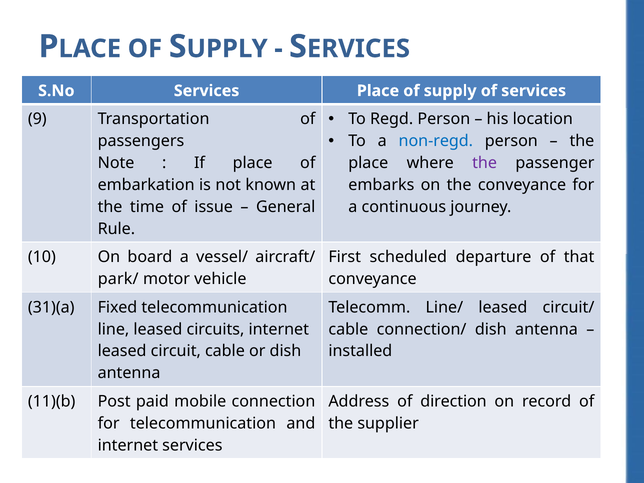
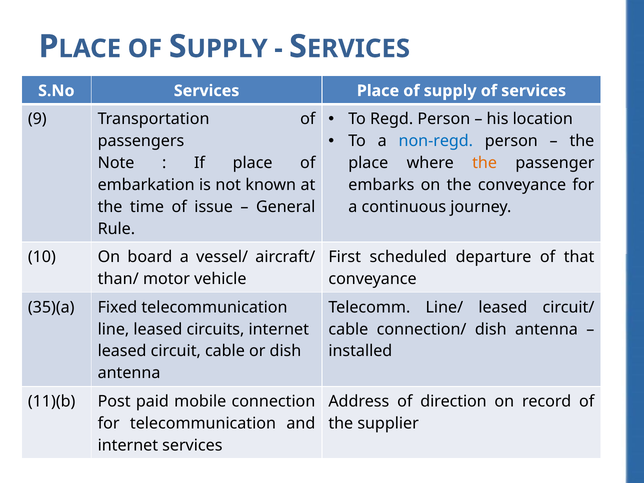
the colour: purple -> orange (485, 163)
park/: park/ -> than/ (118, 279)
31)(a: 31)(a -> 35)(a (51, 307)
